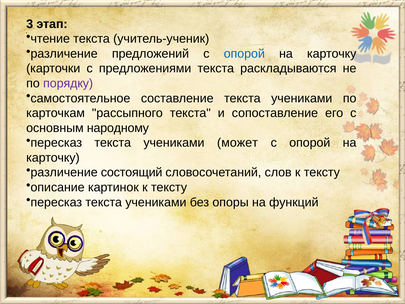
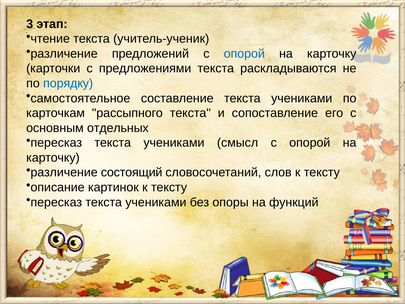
порядку colour: purple -> blue (68, 83)
народному: народному -> отдельных (118, 128)
может: может -> смысл (238, 143)
